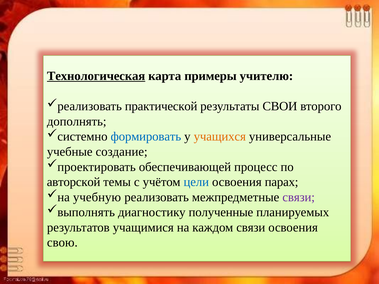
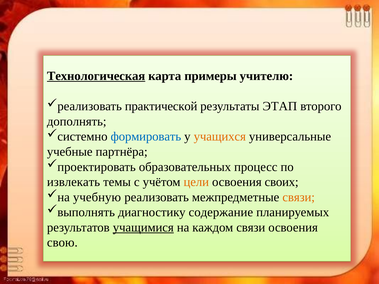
СВОИ: СВОИ -> ЭТАП (280, 106)
создание: создание -> партнёра (122, 152)
обеспечивающей: обеспечивающей -> образовательных (185, 167)
авторской: авторской -> извлекать (73, 182)
цели colour: blue -> orange (196, 182)
парах: парах -> своих (282, 182)
связи colour: purple -> orange (299, 197)
полученные: полученные -> содержание (221, 212)
учащимися underline: none -> present (143, 228)
